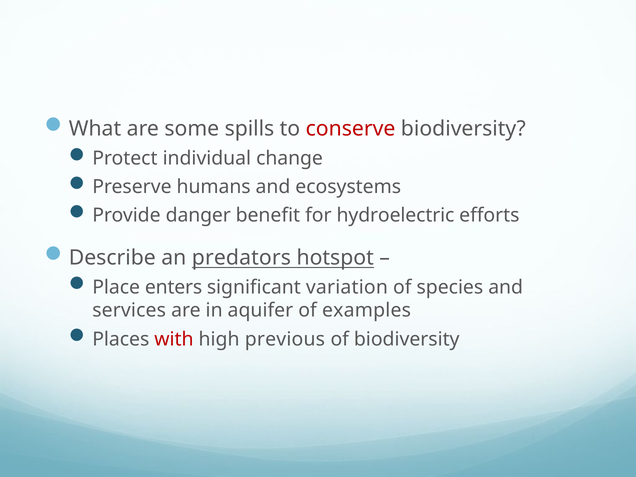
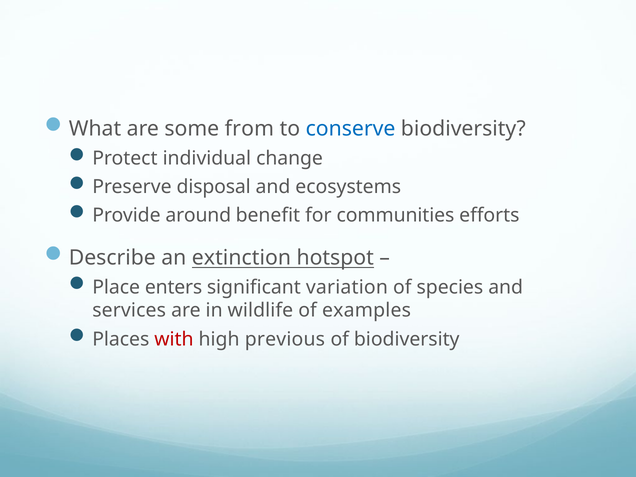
spills: spills -> from (249, 129)
conserve colour: red -> blue (351, 129)
humans: humans -> disposal (214, 187)
danger: danger -> around (198, 215)
hydroelectric: hydroelectric -> communities (395, 215)
predators: predators -> extinction (241, 258)
aquifer: aquifer -> wildlife (260, 311)
